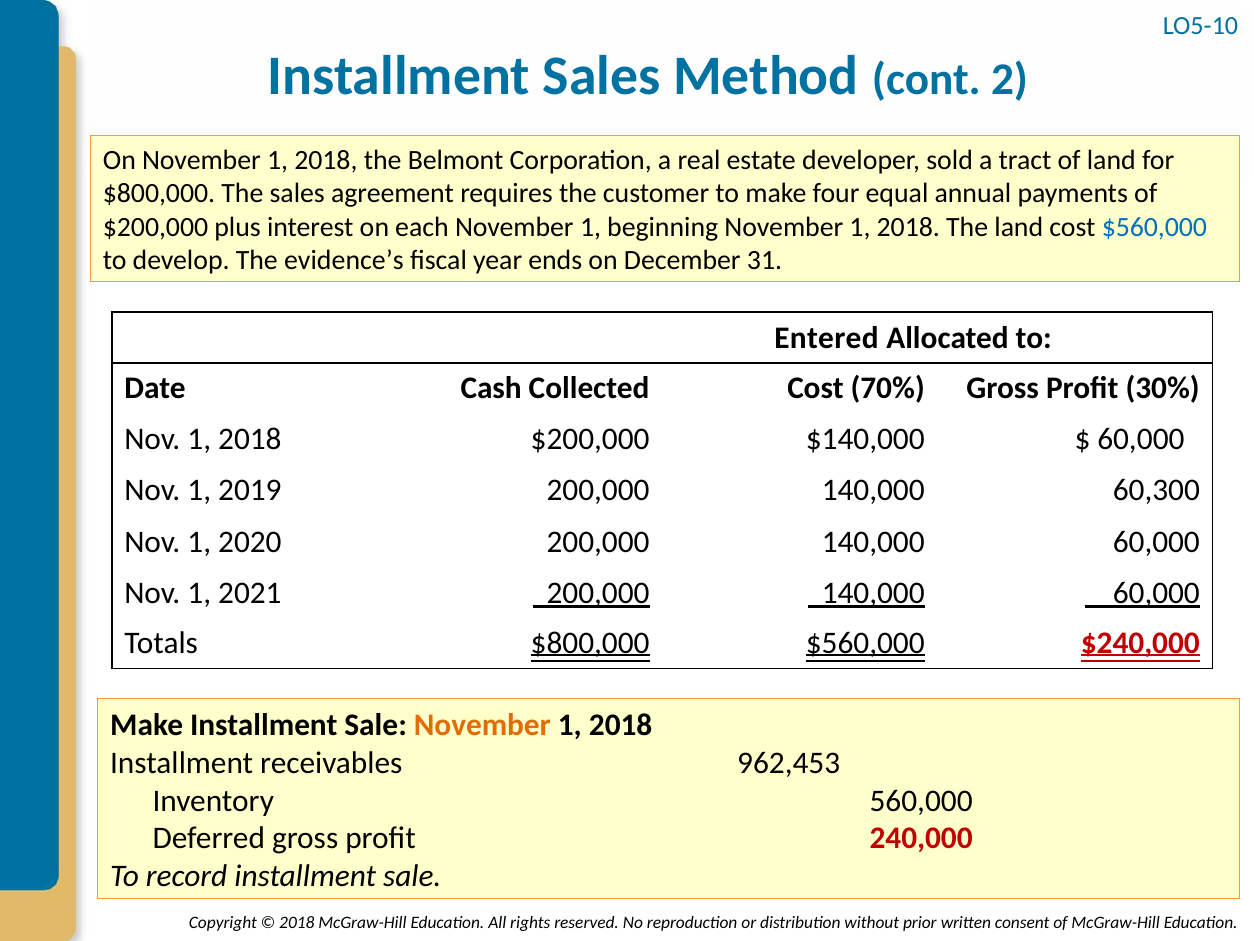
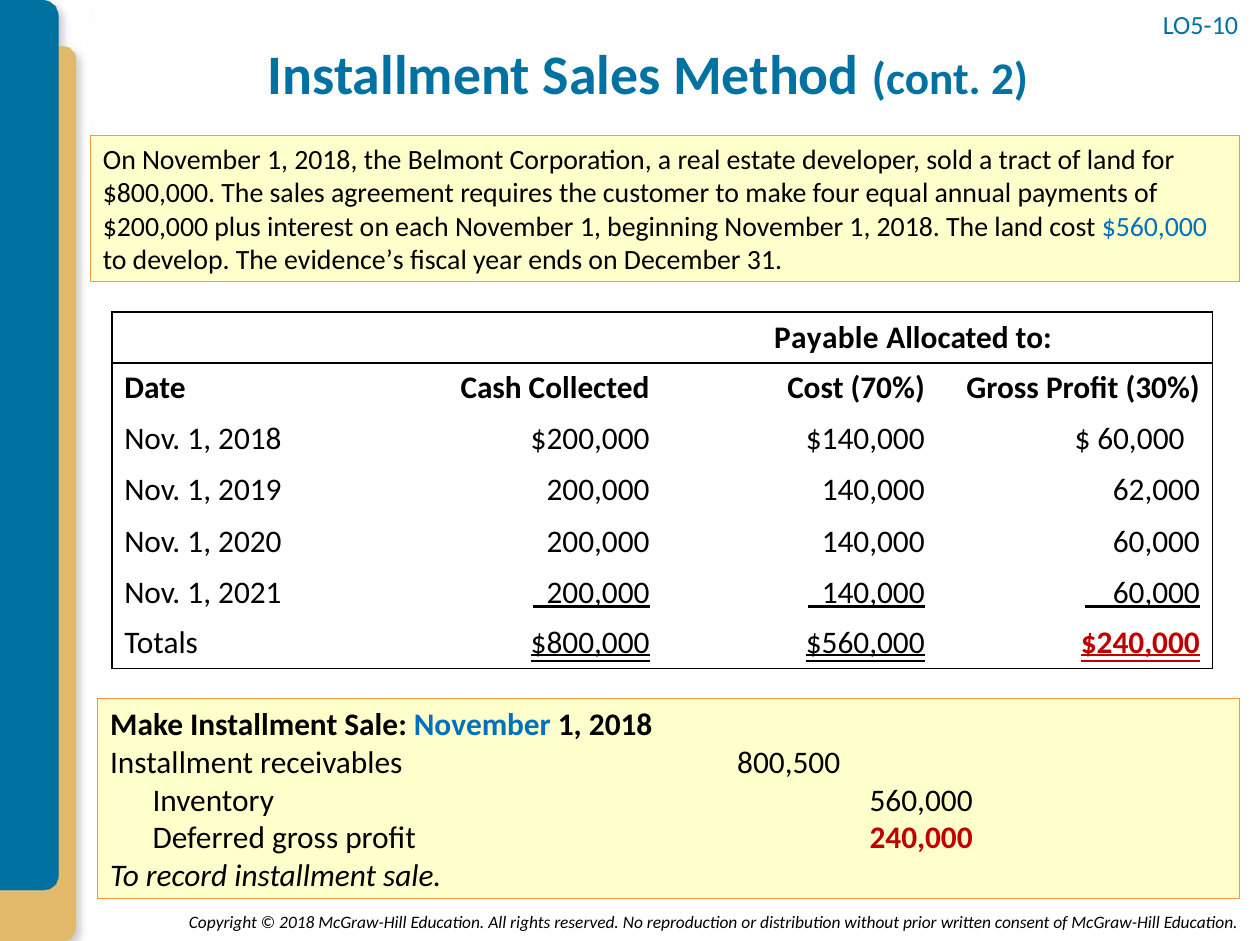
Entered: Entered -> Payable (826, 338)
60,300: 60,300 -> 62,000 (1156, 490)
November colour: orange -> blue (482, 725)
962,453: 962,453 -> 800,500 (789, 763)
